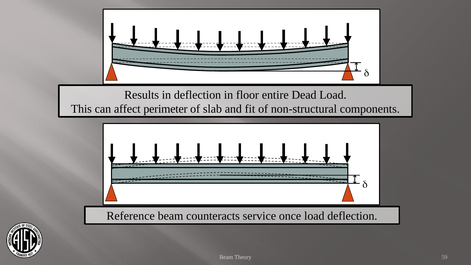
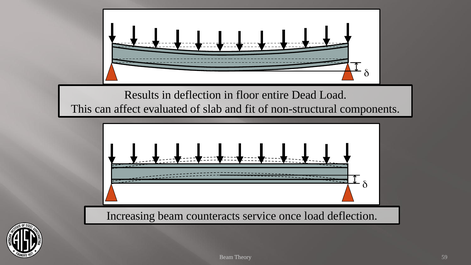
perimeter: perimeter -> evaluated (165, 109)
Reference: Reference -> Increasing (131, 216)
